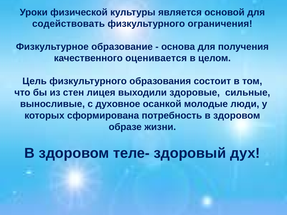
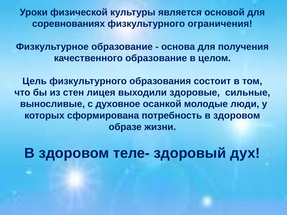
содействовать: содействовать -> соревнованиях (69, 24)
качественного оценивается: оценивается -> образование (156, 58)
